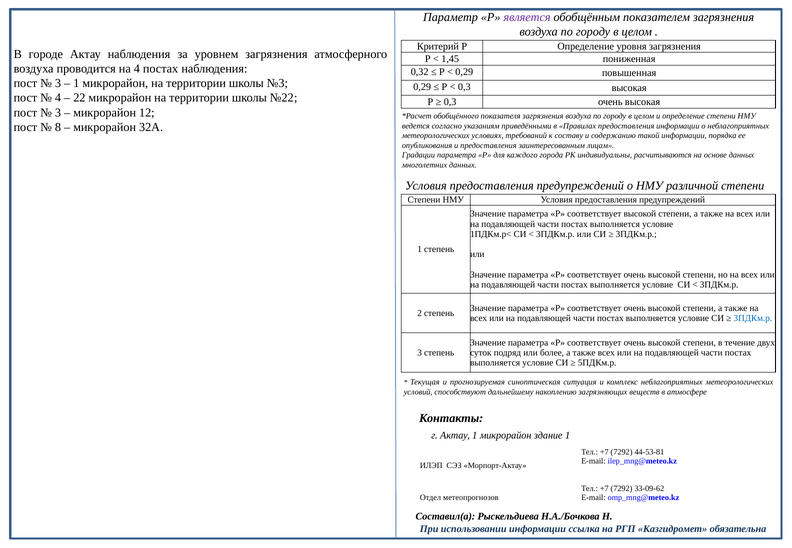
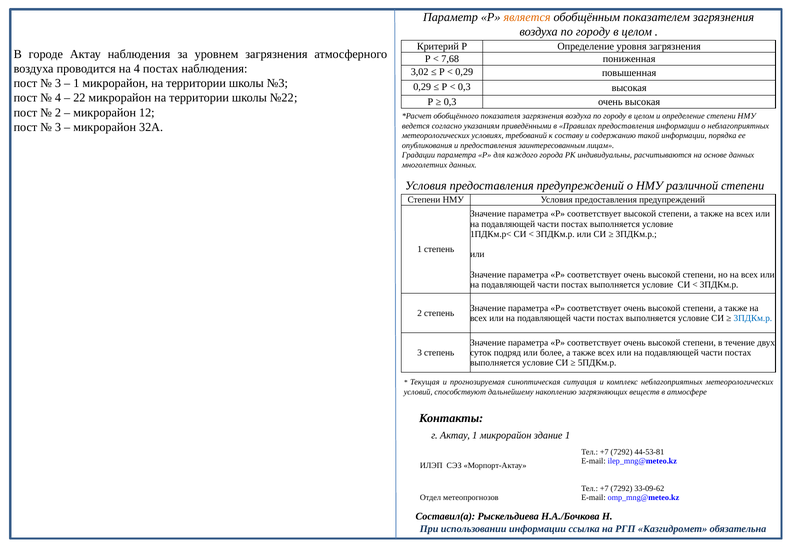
является colour: purple -> orange (527, 17)
1,45: 1,45 -> 7,68 (450, 59)
0,32: 0,32 -> 3,02 (420, 72)
3: 3 -> 2 (58, 113)
8: 8 -> 3 (58, 127)
